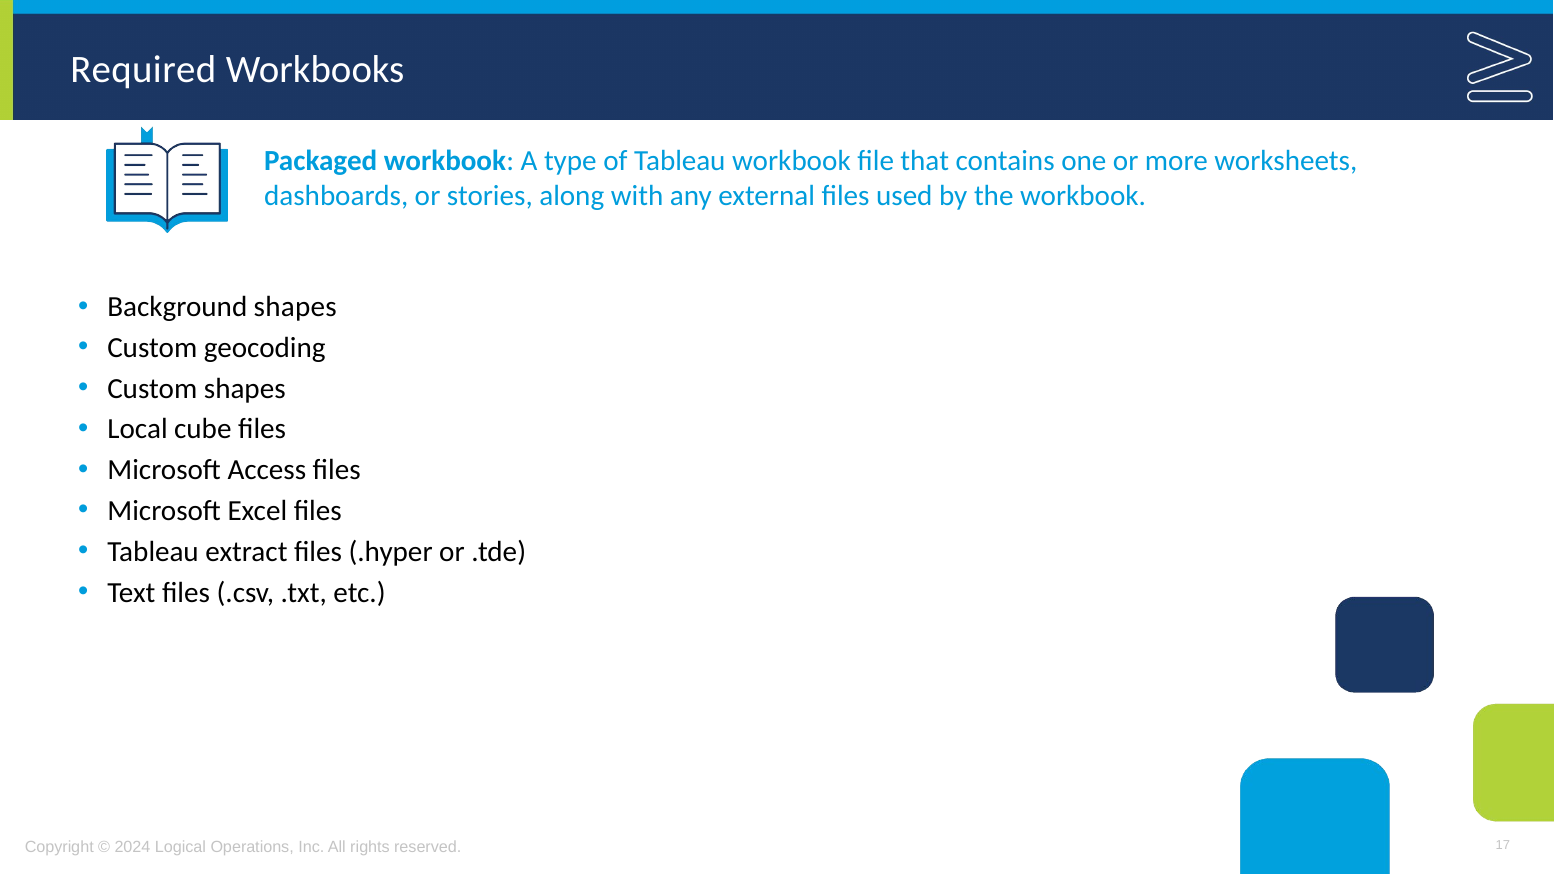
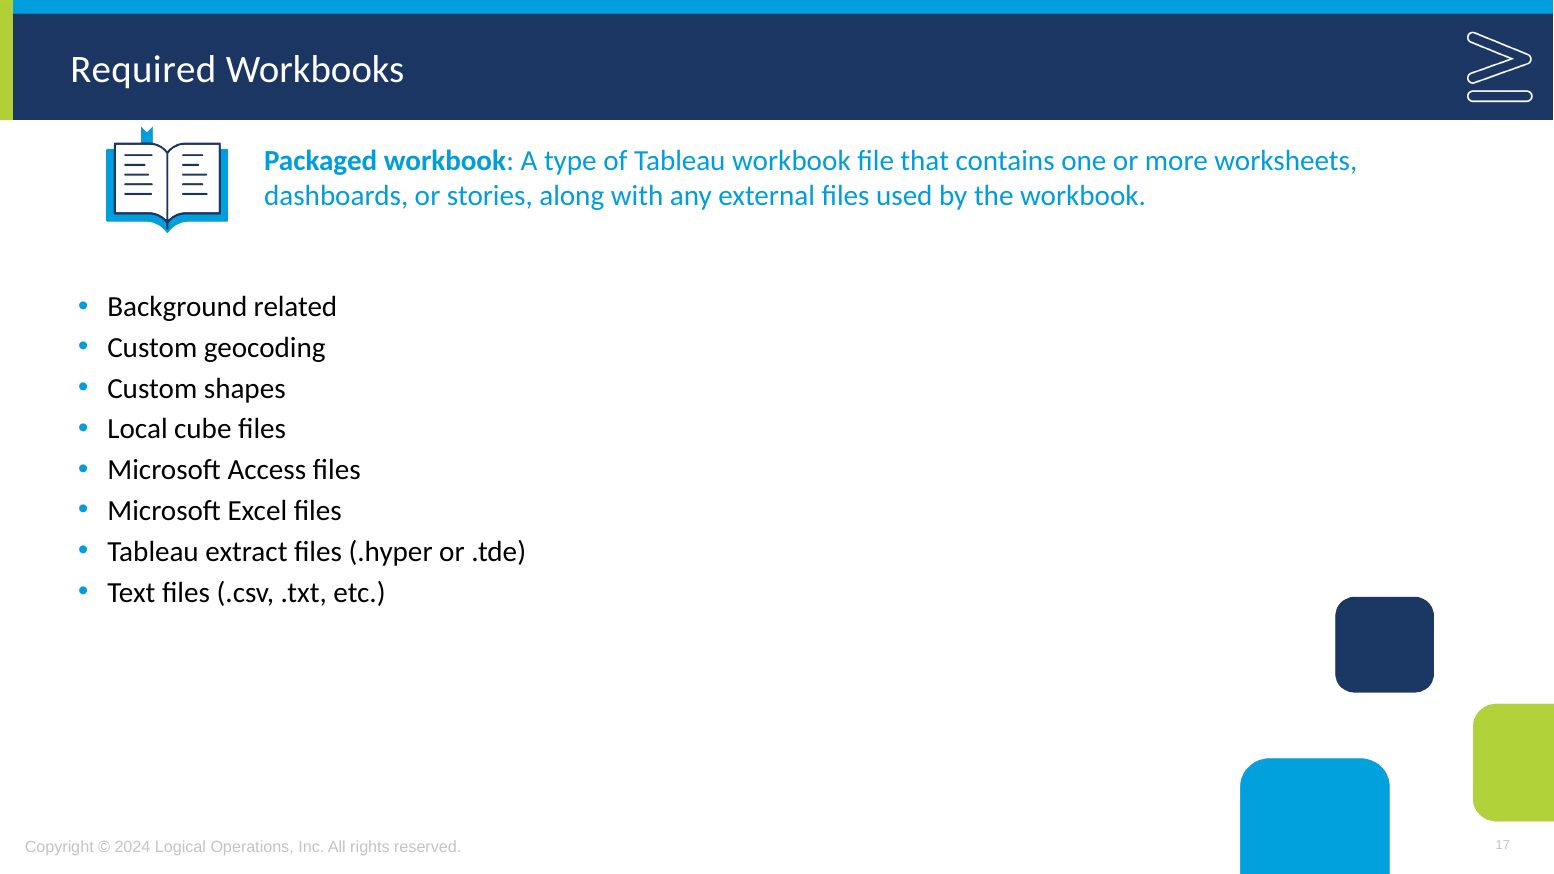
Background shapes: shapes -> related (295, 307)
